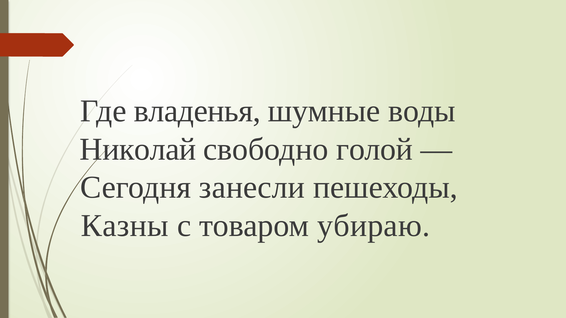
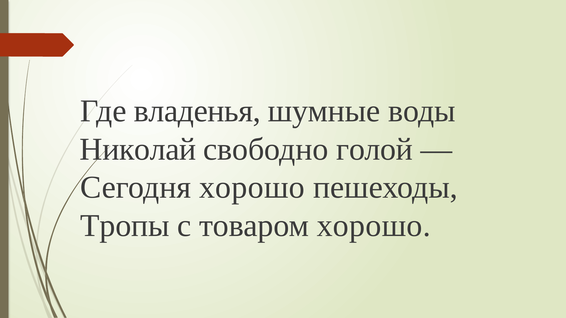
Сегодня занесли: занесли -> хорошо (252, 188)
Казны: Казны -> Тропы (125, 226)
товаром убираю: убираю -> хорошо (374, 226)
